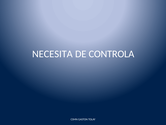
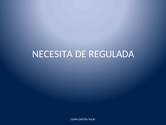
CONTROLA: CONTROLA -> REGULADA (111, 54)
